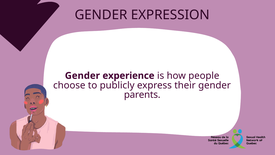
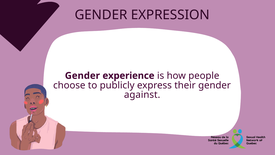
parents: parents -> against (142, 95)
